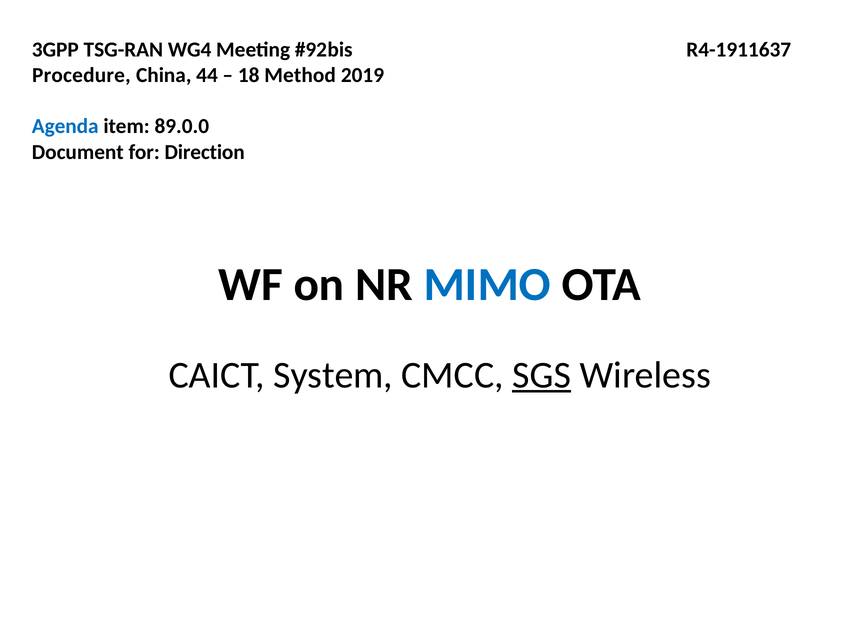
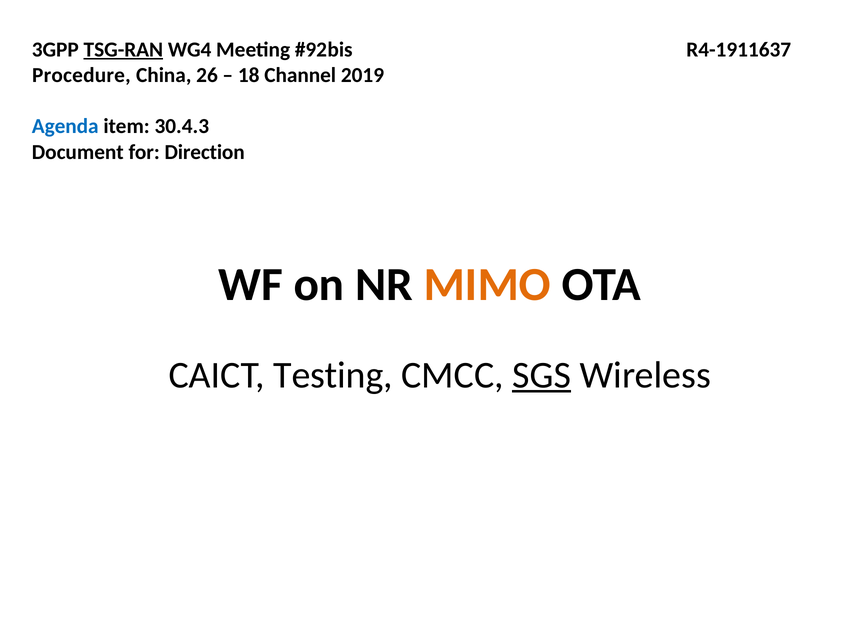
TSG-RAN underline: none -> present (123, 50)
44: 44 -> 26 (207, 75)
Method: Method -> Channel (300, 75)
89.0.0: 89.0.0 -> 30.4.3 (182, 126)
MIMO colour: blue -> orange (487, 284)
System: System -> Testing (333, 375)
